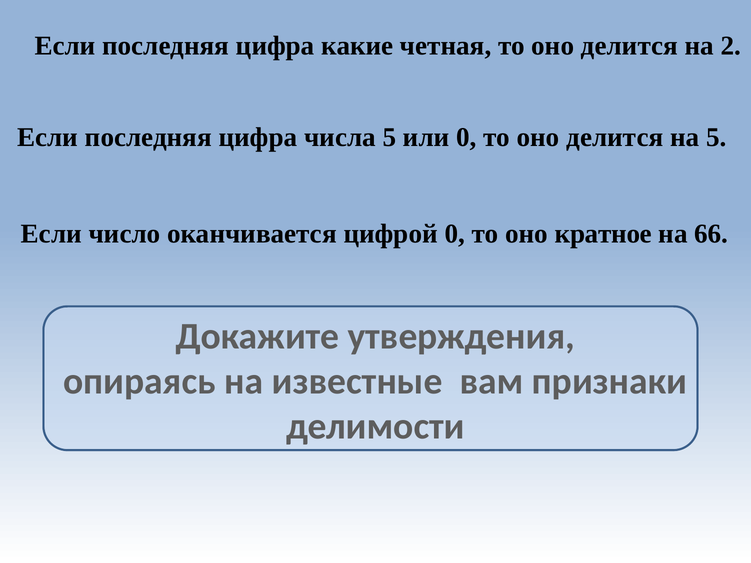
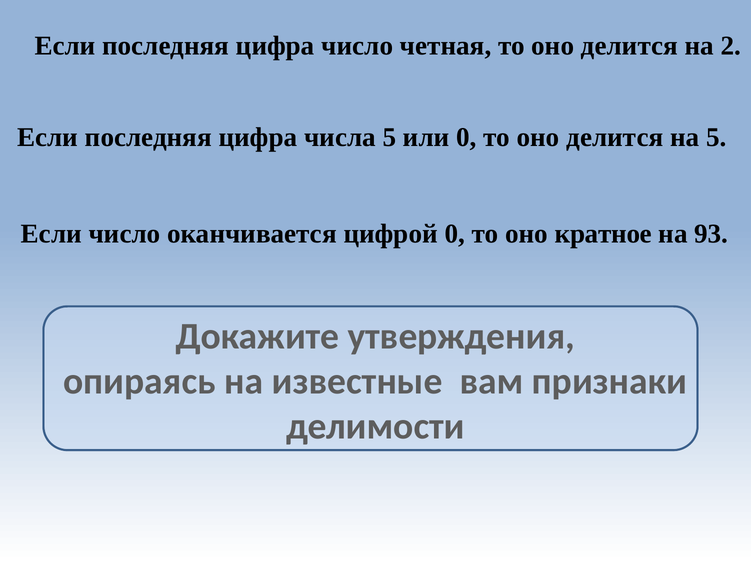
цифра какие: какие -> число (357, 46)
66: 66 -> 93 (711, 234)
